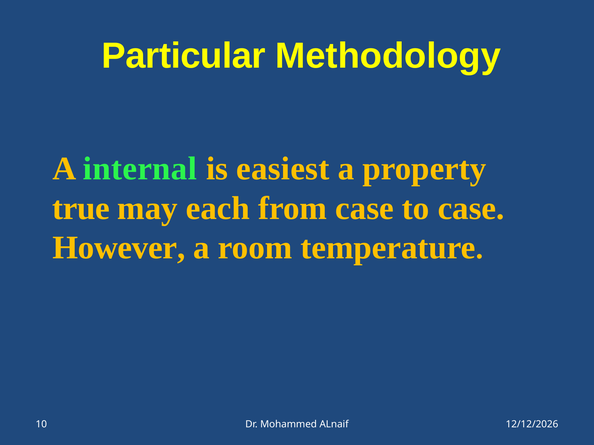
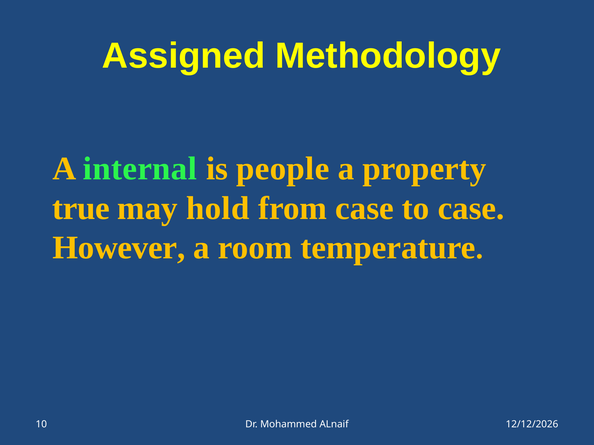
Particular: Particular -> Assigned (183, 56)
easiest: easiest -> people (283, 169)
each: each -> hold (218, 208)
